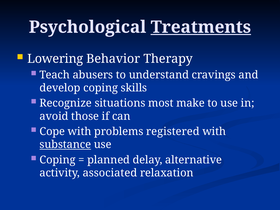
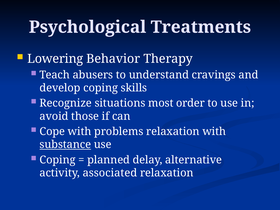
Treatments underline: present -> none (201, 27)
make: make -> order (190, 103)
problems registered: registered -> relaxation (173, 131)
